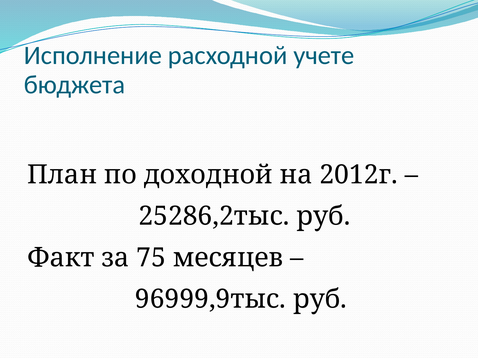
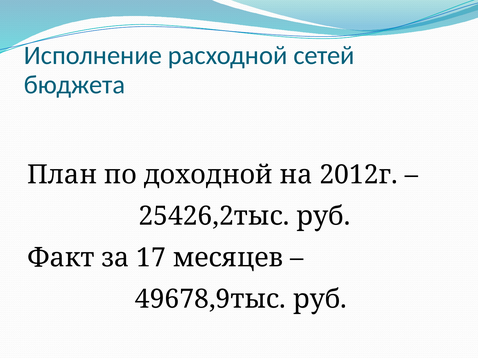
учете: учете -> сетей (324, 56)
25286,2тыс: 25286,2тыс -> 25426,2тыс (214, 217)
75: 75 -> 17 (151, 258)
96999,9тыс: 96999,9тыс -> 49678,9тыс (210, 299)
